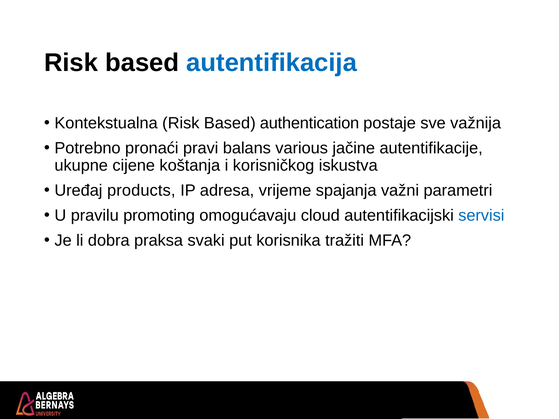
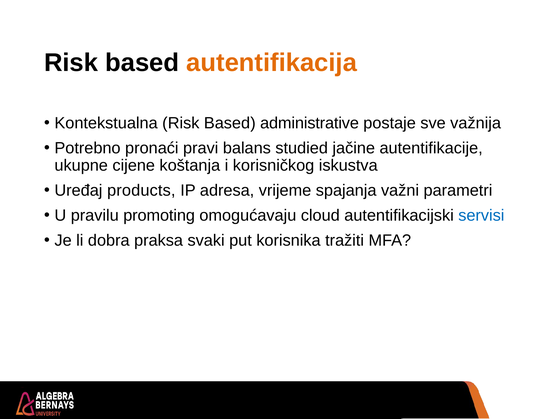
autentifikacija colour: blue -> orange (272, 63)
authentication: authentication -> administrative (310, 123)
various: various -> studied (302, 148)
